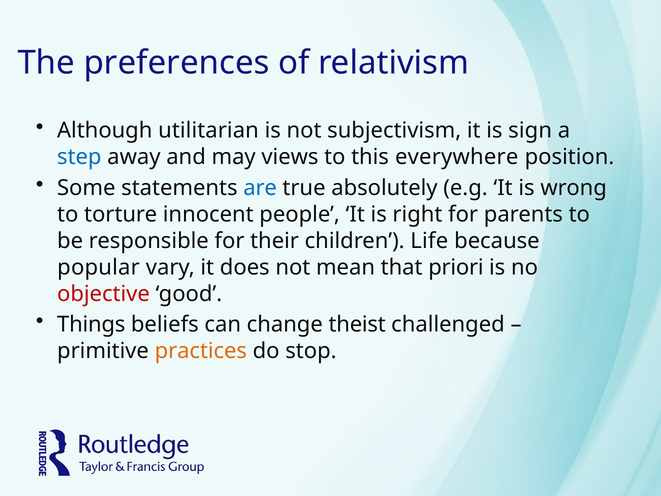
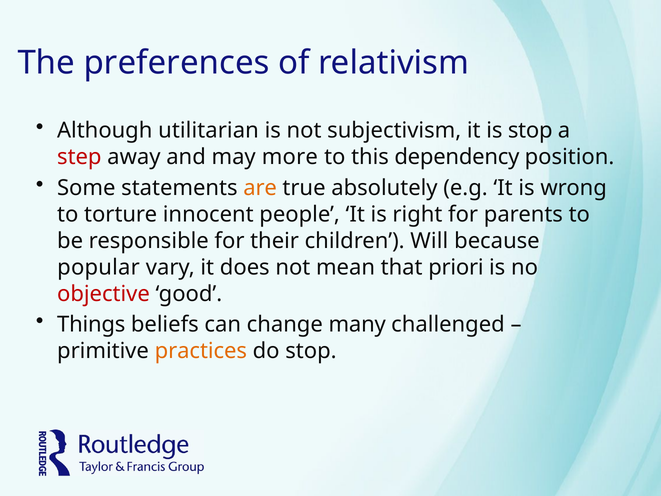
is sign: sign -> stop (530, 131)
step colour: blue -> red (79, 157)
views: views -> more (290, 157)
everywhere: everywhere -> dependency (457, 157)
are colour: blue -> orange (260, 188)
Life: Life -> Will (429, 241)
theist: theist -> many (357, 325)
